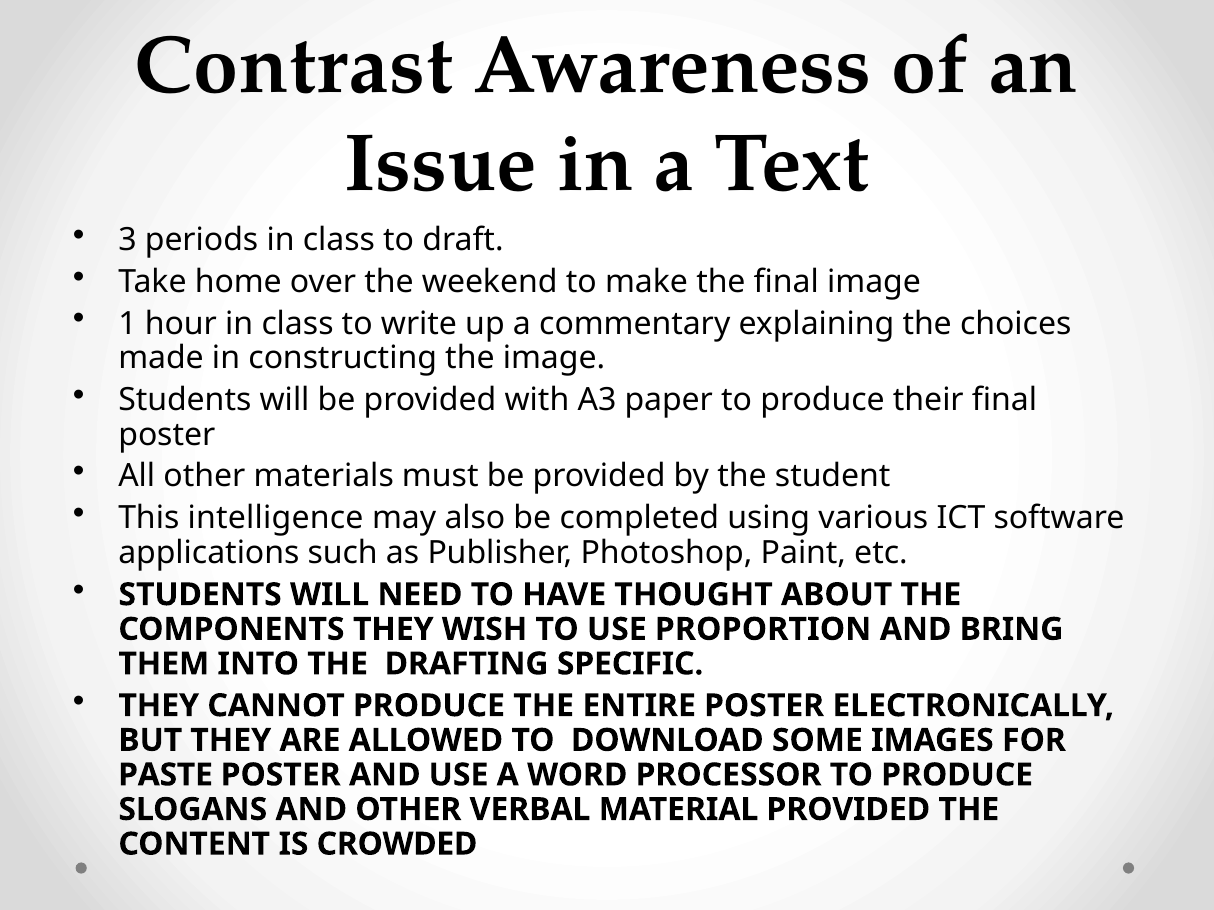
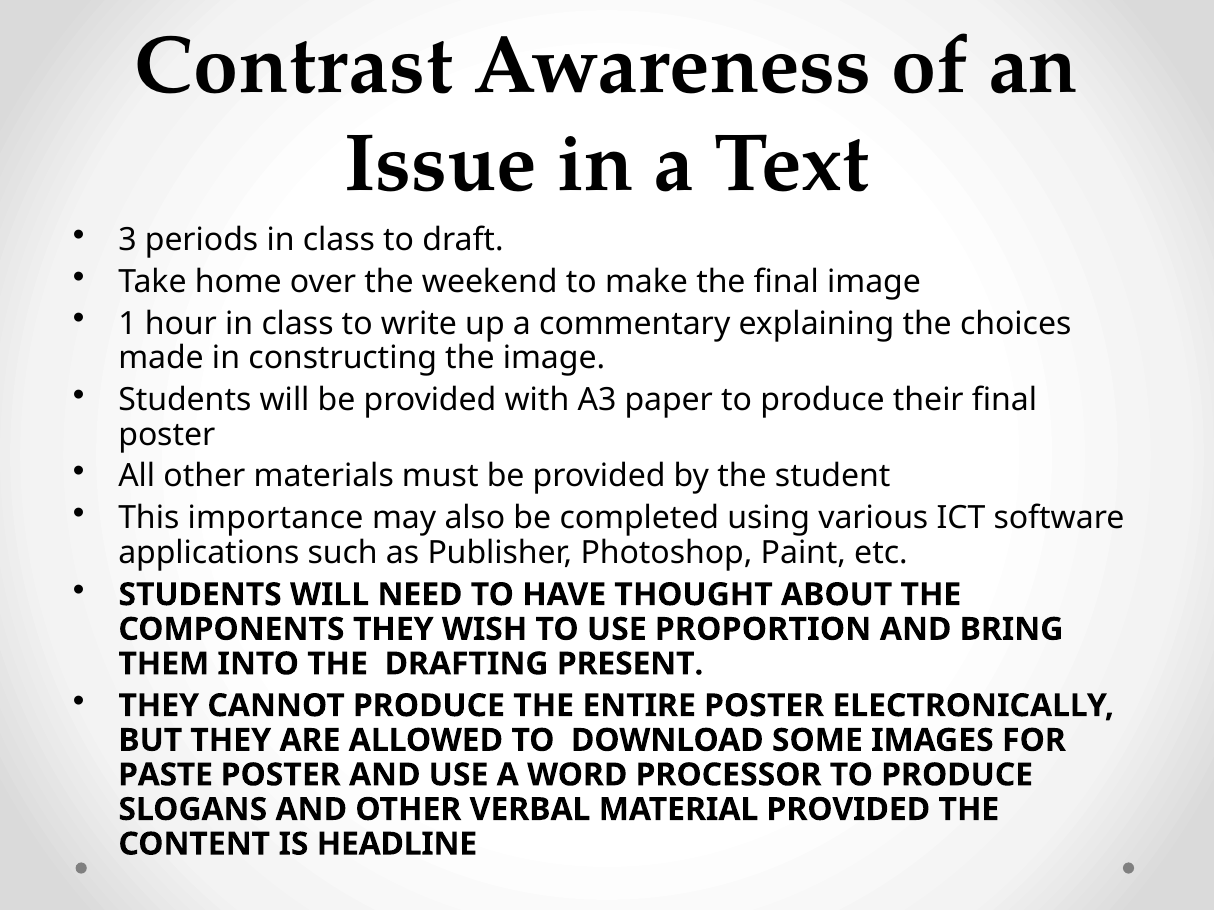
intelligence: intelligence -> importance (276, 519)
SPECIFIC: SPECIFIC -> PRESENT (630, 664)
CROWDED: CROWDED -> HEADLINE (397, 844)
